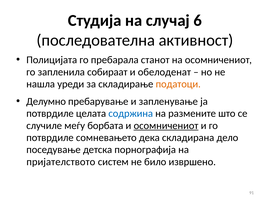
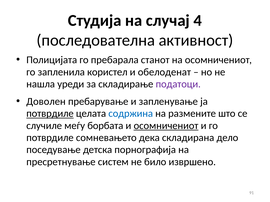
6: 6 -> 4 (198, 20)
собираат: собираат -> користел (107, 72)
податоци colour: orange -> purple (178, 84)
Делумно: Делумно -> Доволен (46, 102)
потврдиле underline: none -> present (50, 114)
пријателството: пријателството -> пресретнување (61, 162)
